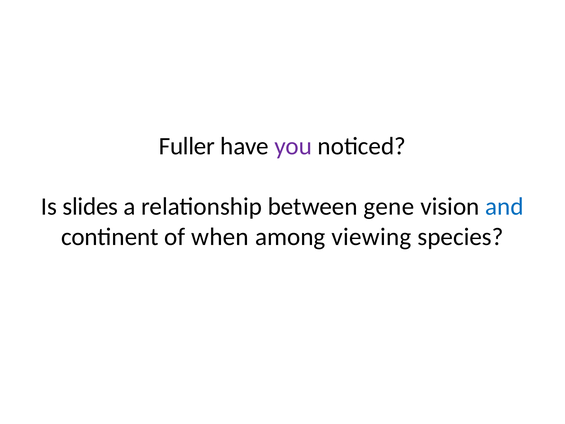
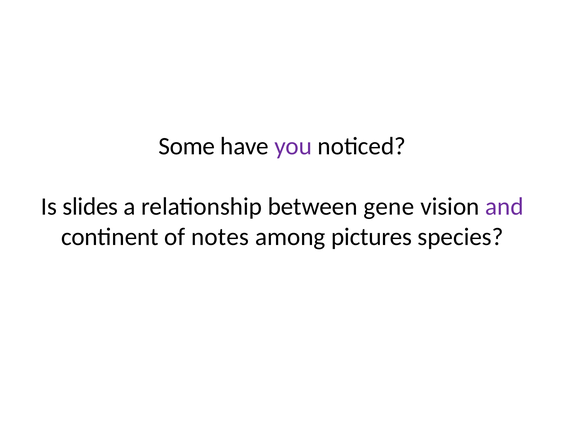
Fuller: Fuller -> Some (187, 146)
and colour: blue -> purple (504, 207)
when: when -> notes (220, 237)
viewing: viewing -> pictures (372, 237)
